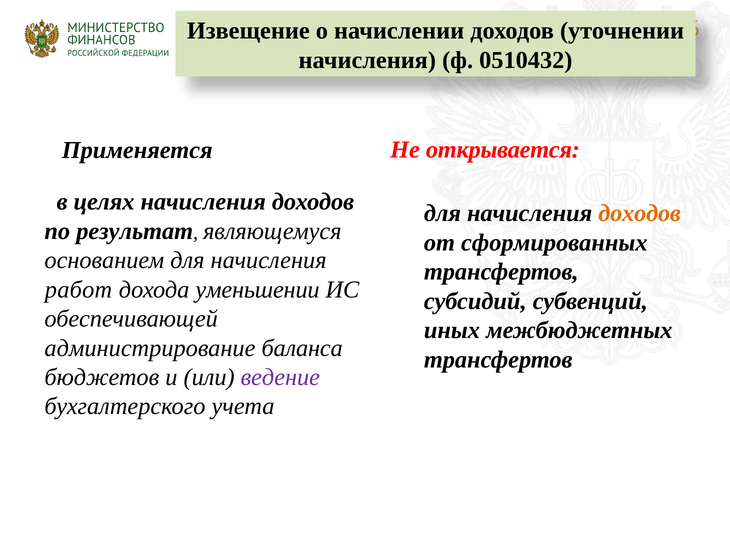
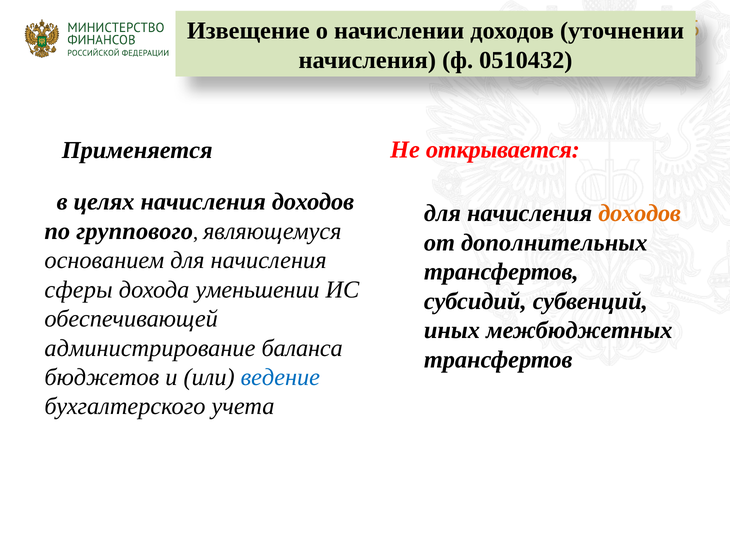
результат: результат -> группового (135, 231)
сформированных: сформированных -> дополнительных (554, 242)
работ: работ -> сферы (79, 289)
ведение colour: purple -> blue (280, 377)
